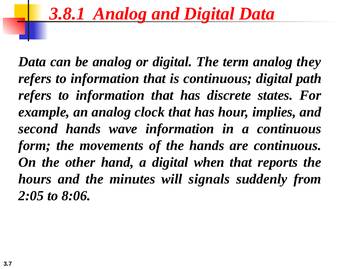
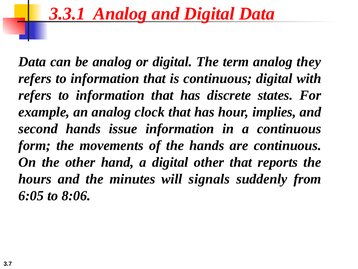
3.8.1: 3.8.1 -> 3.3.1 (67, 14)
path: path -> with (309, 78)
wave: wave -> issue (123, 129)
digital when: when -> other (209, 162)
2:05: 2:05 -> 6:05 (31, 195)
